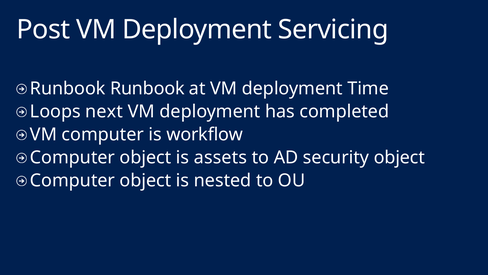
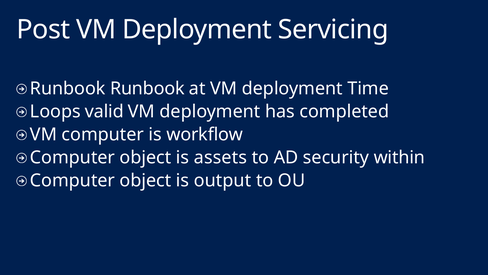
next: next -> valid (104, 111)
security object: object -> within (399, 157)
nested: nested -> output (223, 180)
